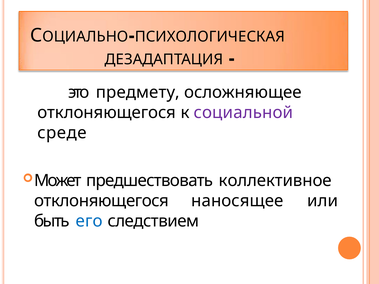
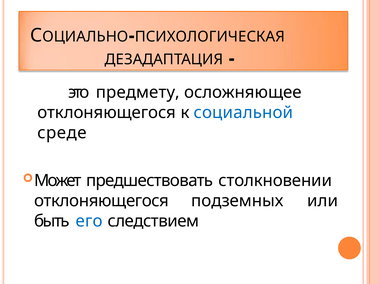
социальной colour: purple -> blue (243, 113)
коллективное: коллективное -> столкновении (275, 181)
наносящее: наносящее -> подземных (237, 201)
